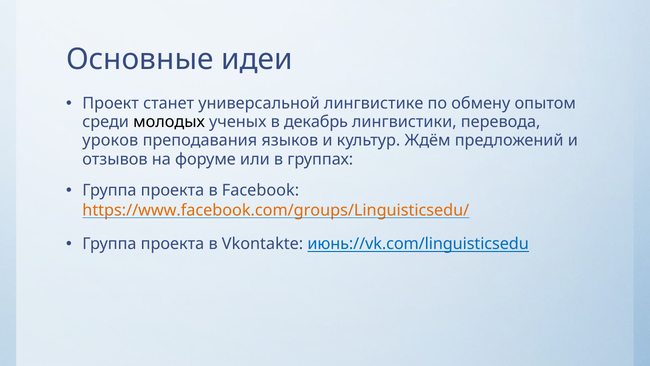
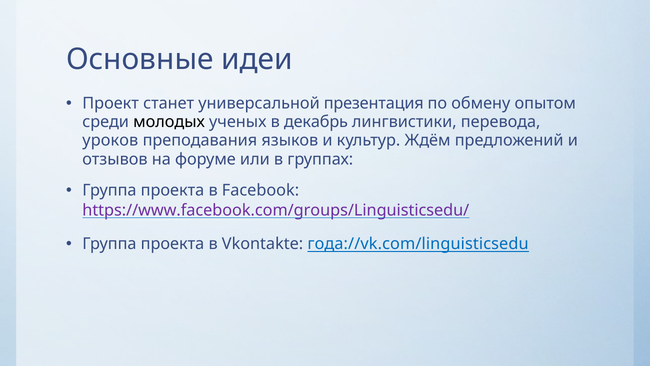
лингвистике: лингвистике -> презентация (374, 103)
https://www.facebook.com/groups/Linguisticsedu/ colour: orange -> purple (276, 210)
июнь://vk.com/linguisticsedu: июнь://vk.com/linguisticsedu -> года://vk.com/linguisticsedu (418, 244)
